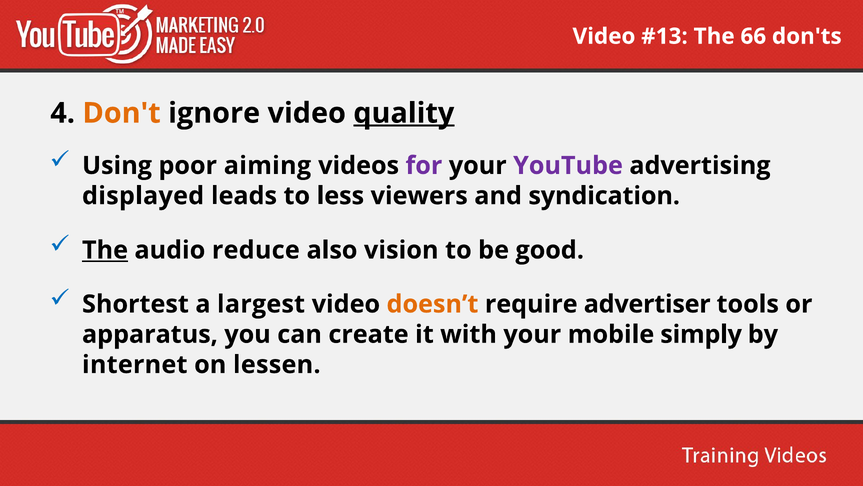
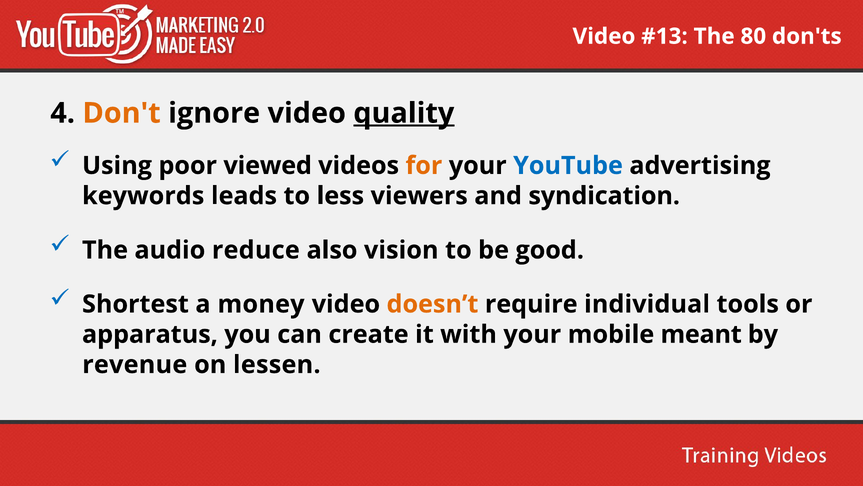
66: 66 -> 80 (753, 36)
aiming: aiming -> viewed (268, 165)
for colour: purple -> orange (424, 165)
YouTube colour: purple -> blue (568, 165)
displayed: displayed -> keywords (143, 196)
The underline: present -> none (105, 250)
largest: largest -> money (261, 304)
advertiser: advertiser -> individual (647, 304)
simply: simply -> meant (701, 334)
internet: internet -> revenue (135, 364)
